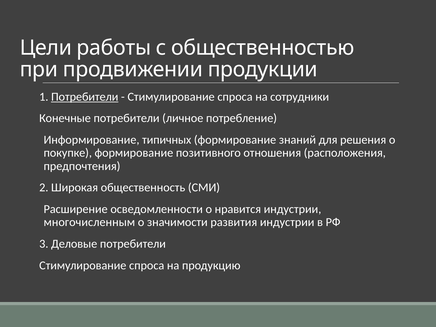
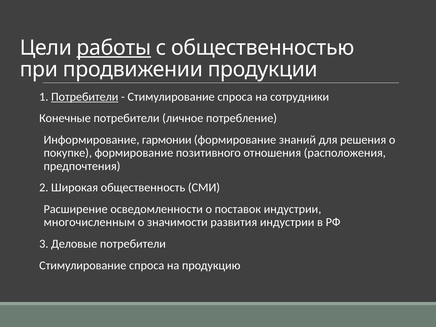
работы underline: none -> present (114, 48)
типичных: типичных -> гармонии (167, 140)
нравится: нравится -> поставок (238, 209)
